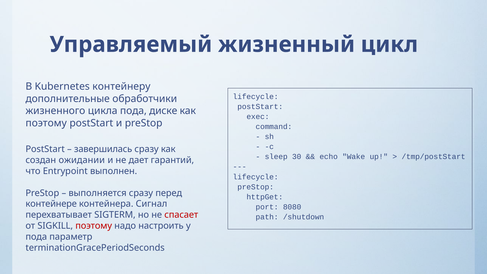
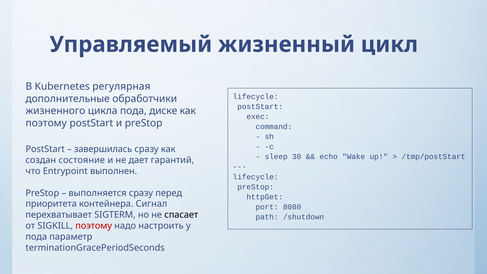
контейнеру: контейнеру -> регулярная (121, 87)
ожидании: ожидании -> состояние (82, 160)
контейнере: контейнере -> приоритета (51, 204)
спасает colour: red -> black (181, 215)
